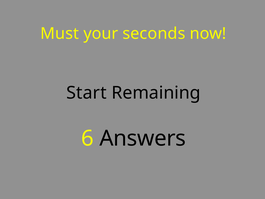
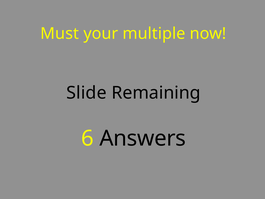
seconds: seconds -> multiple (154, 34)
Start: Start -> Slide (86, 93)
